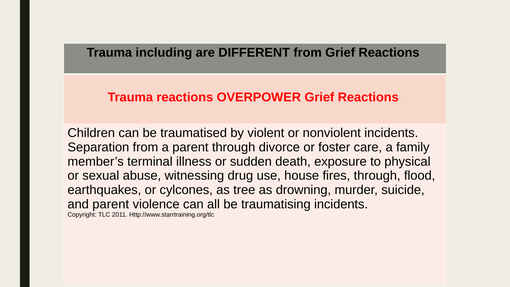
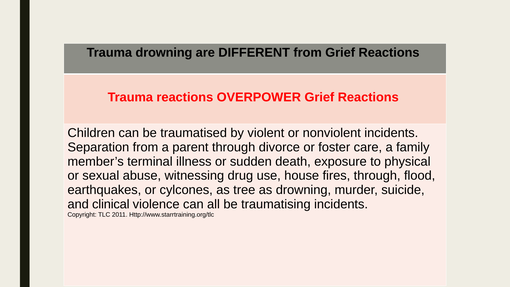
Trauma including: including -> drowning (164, 53)
and parent: parent -> clinical (111, 204)
